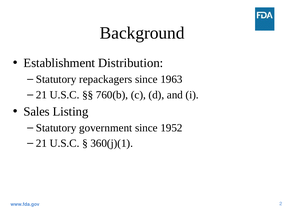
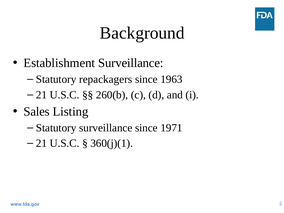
Establishment Distribution: Distribution -> Surveillance (131, 63)
760(b: 760(b -> 260(b (112, 95)
Statutory government: government -> surveillance (106, 128)
1952: 1952 -> 1971 (171, 128)
